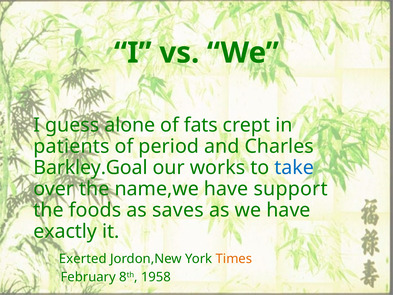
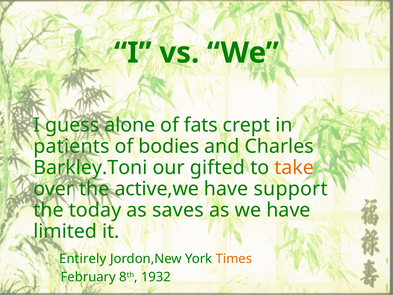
period: period -> bodies (169, 146)
Barkley.Goal: Barkley.Goal -> Barkley.Toni (90, 168)
works: works -> gifted (217, 168)
take colour: blue -> orange (294, 168)
name,we: name,we -> active,we (157, 189)
foods: foods -> today (95, 210)
exactly: exactly -> limited (65, 231)
Exerted: Exerted -> Entirely (83, 259)
1958: 1958 -> 1932 (156, 277)
